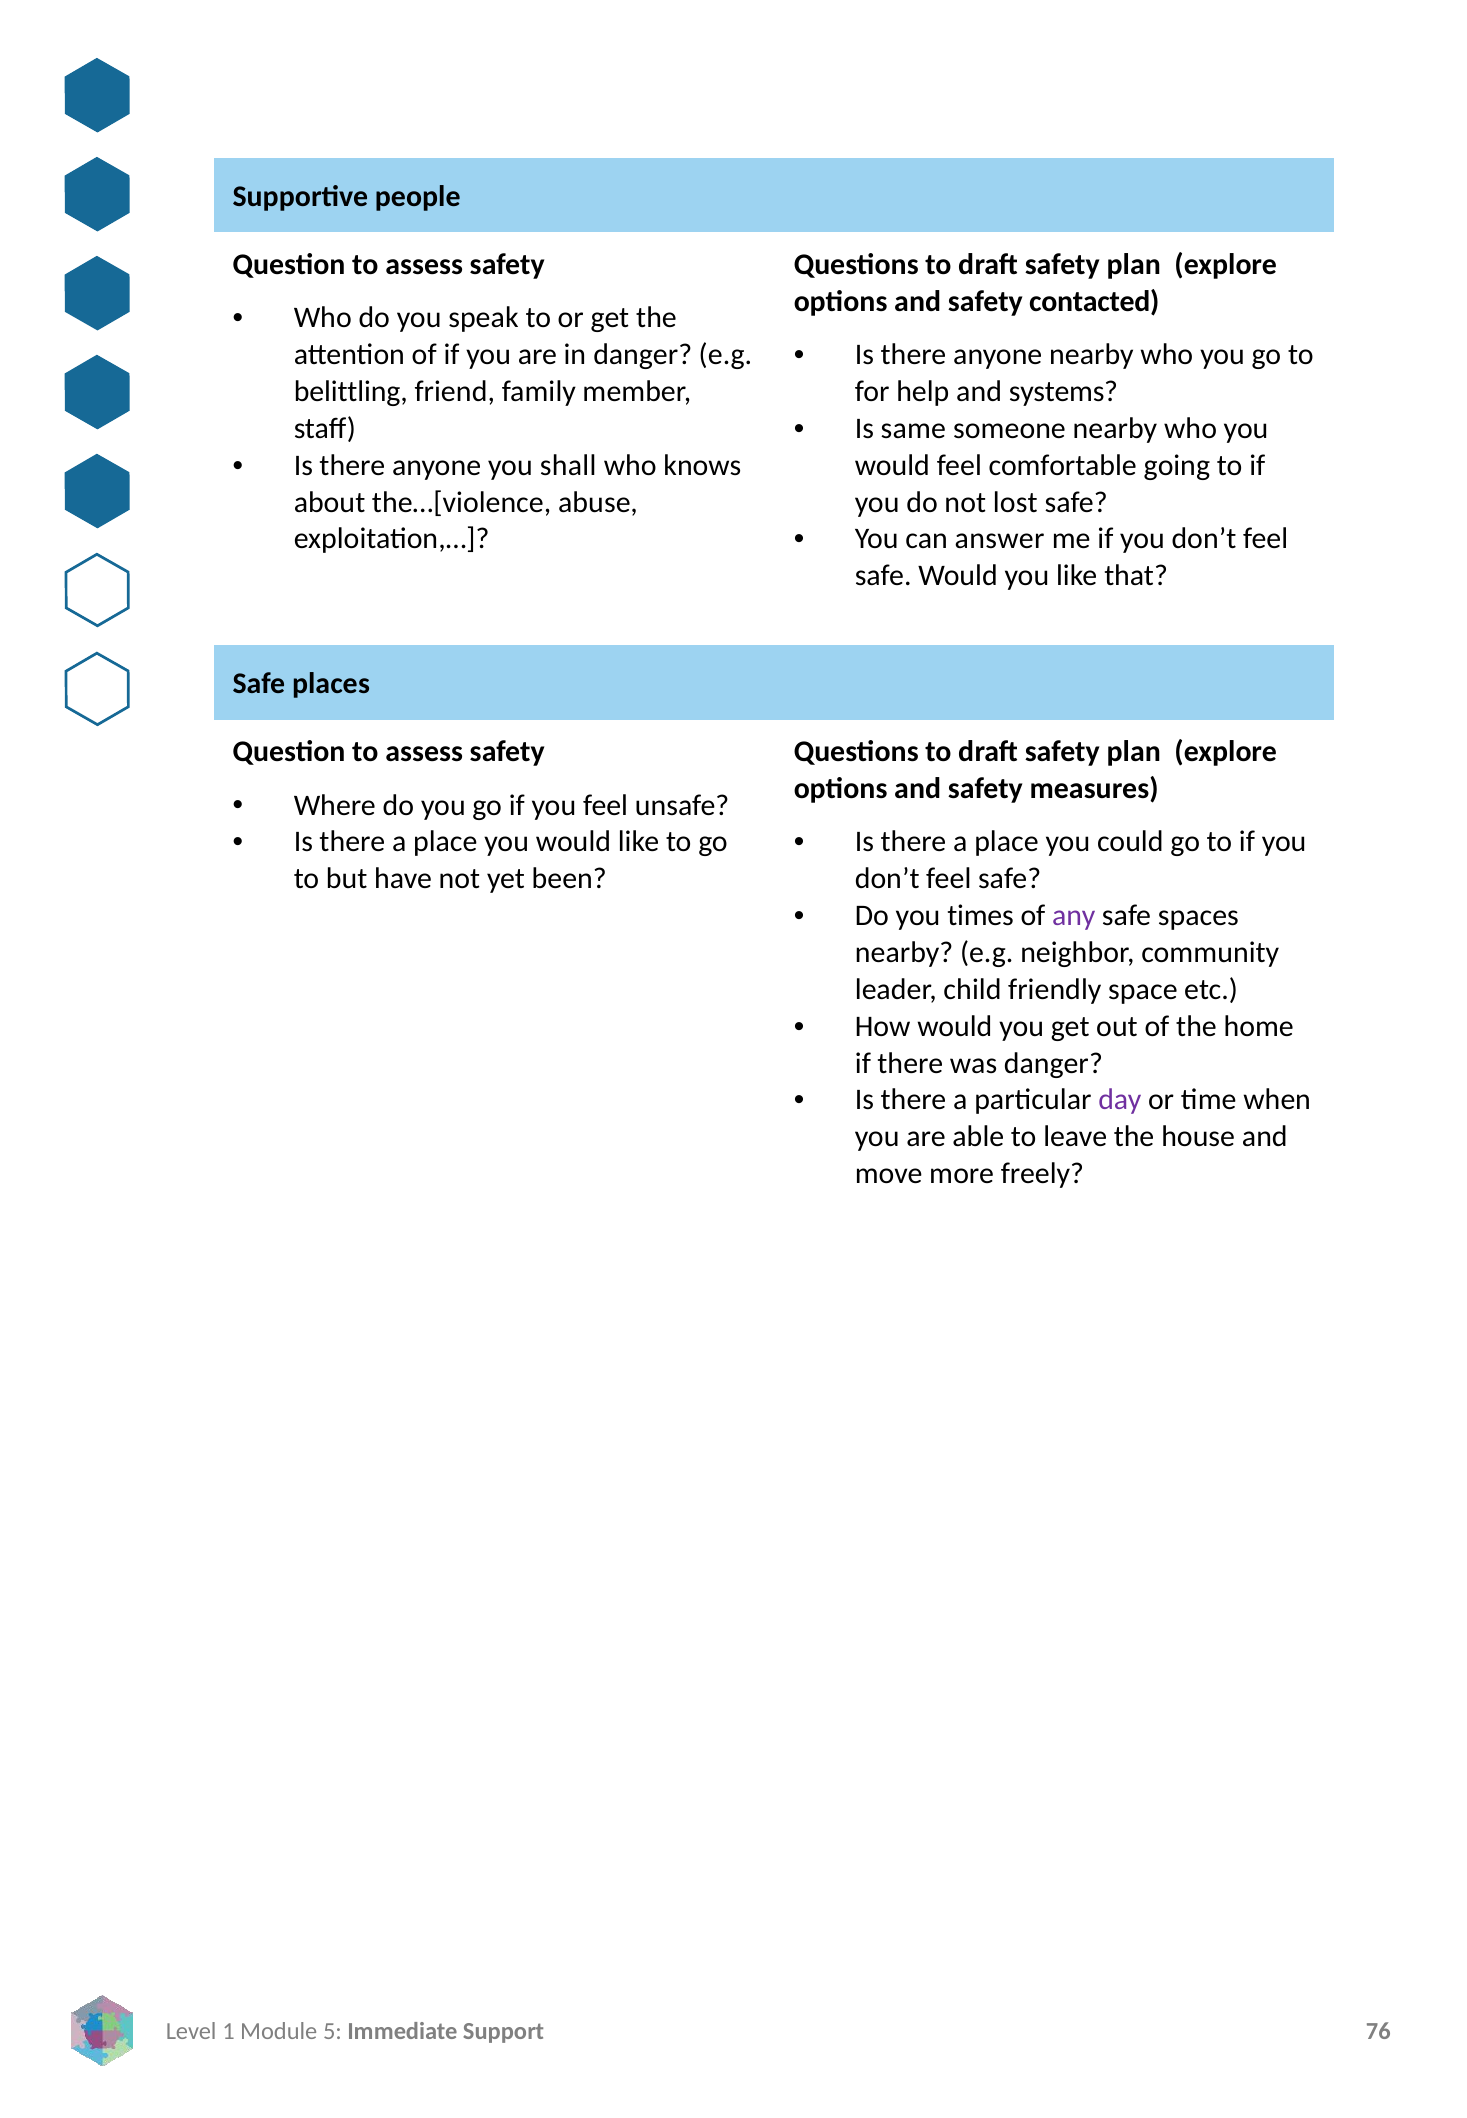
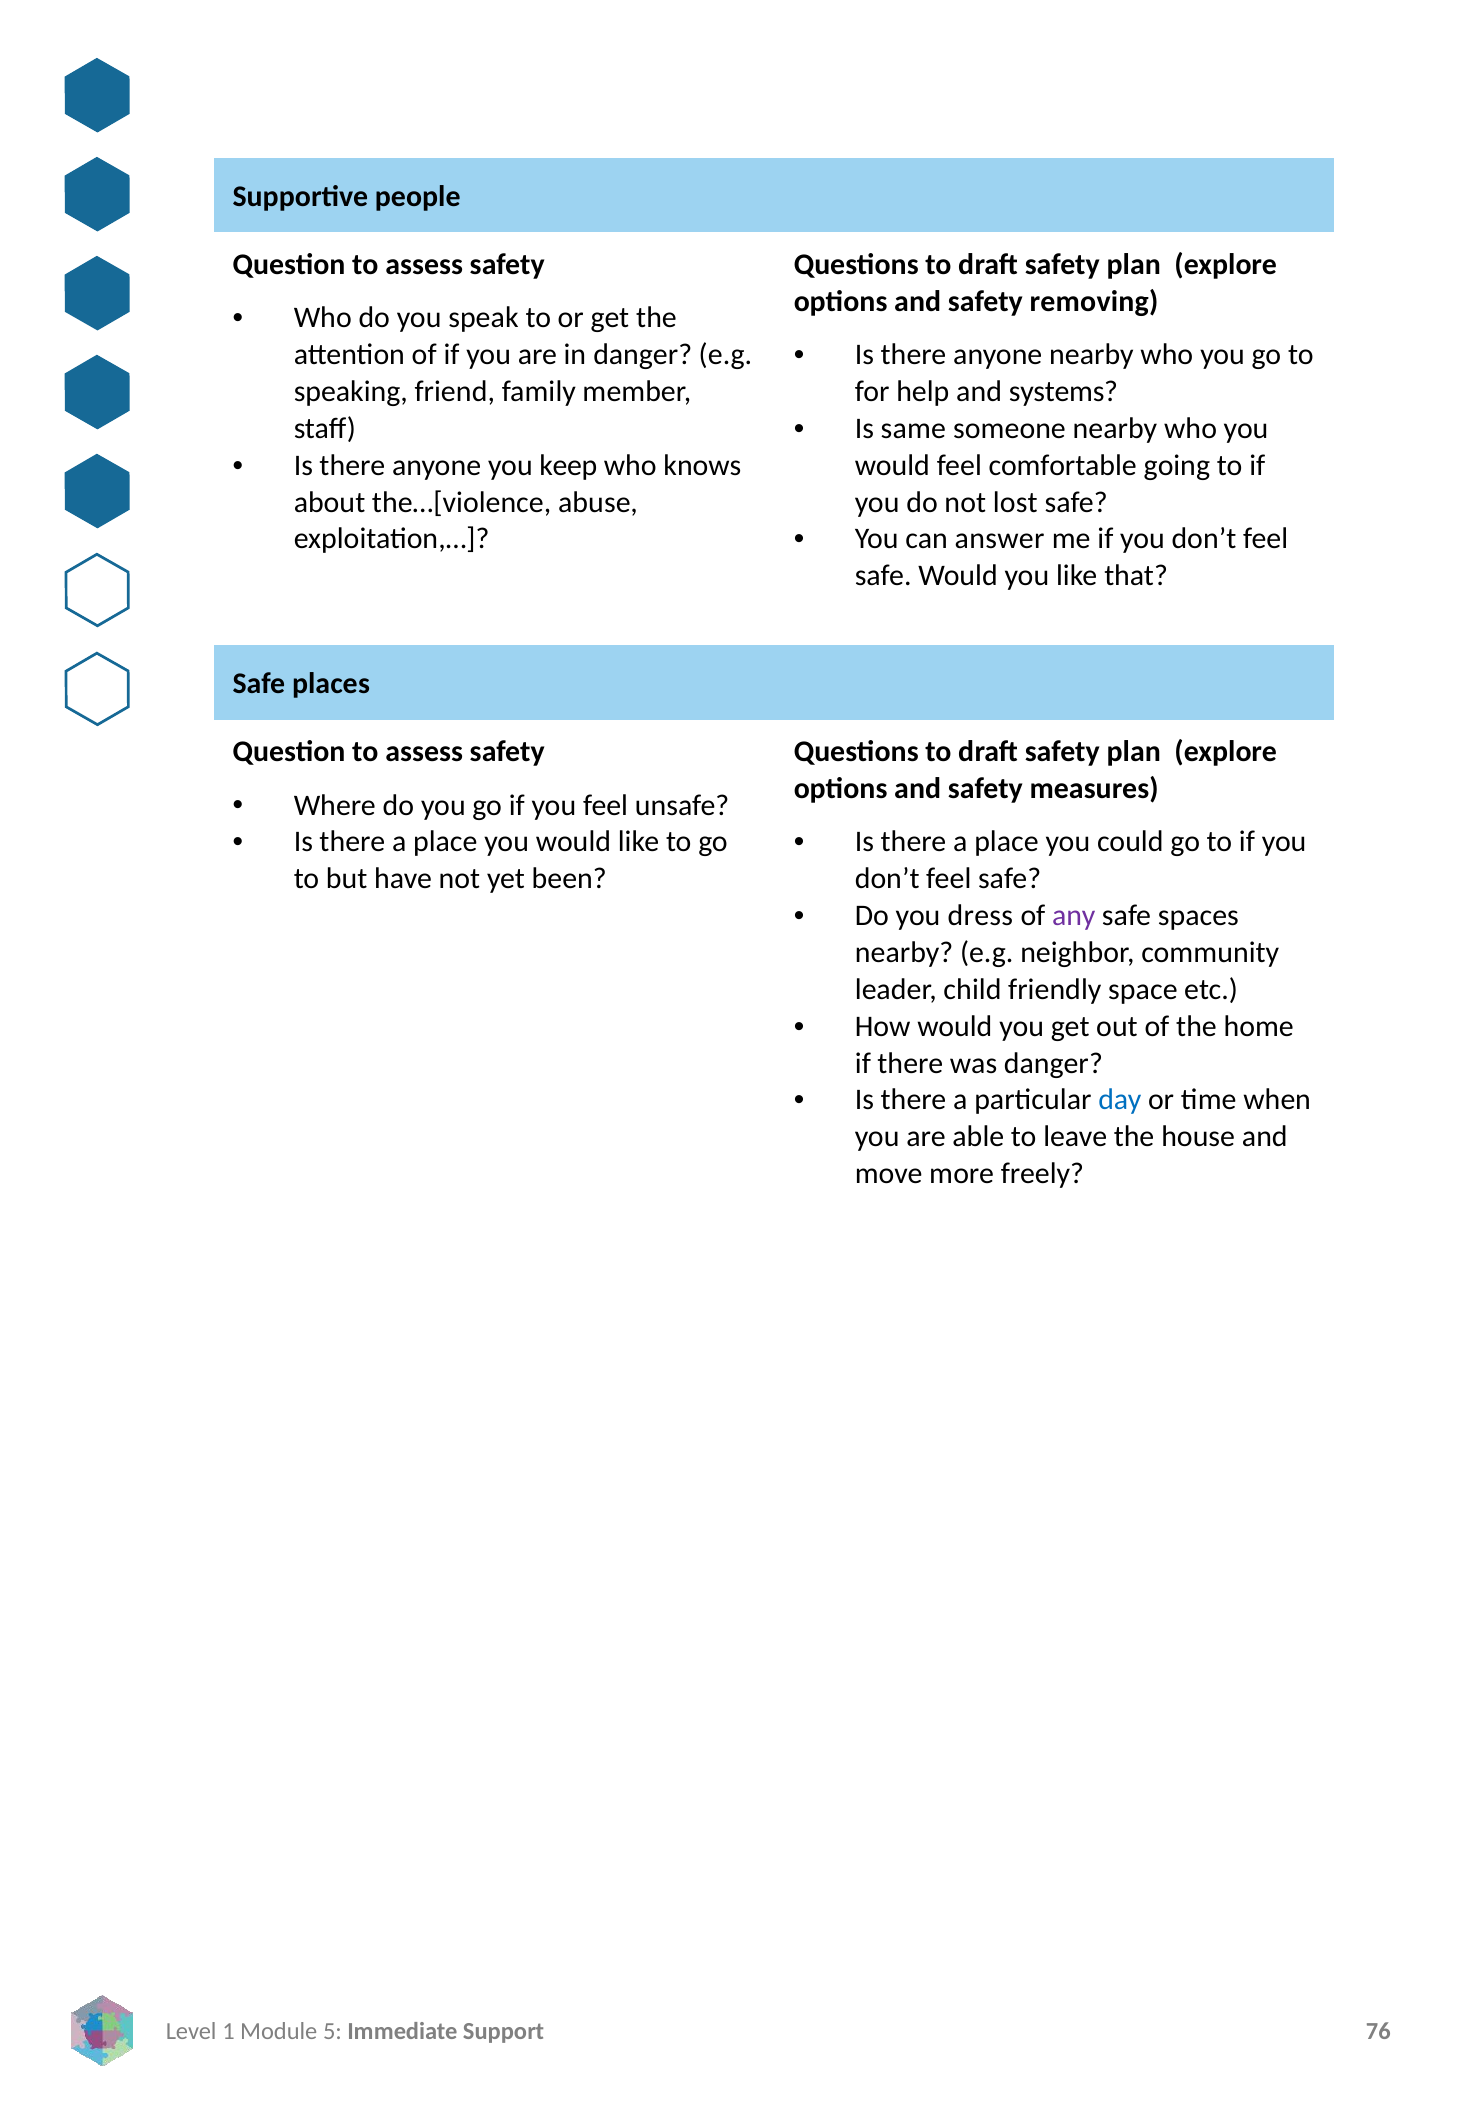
contacted: contacted -> removing (1094, 302)
belittling: belittling -> speaking (351, 392)
shall: shall -> keep (568, 466)
times: times -> dress (980, 916)
day colour: purple -> blue (1120, 1101)
